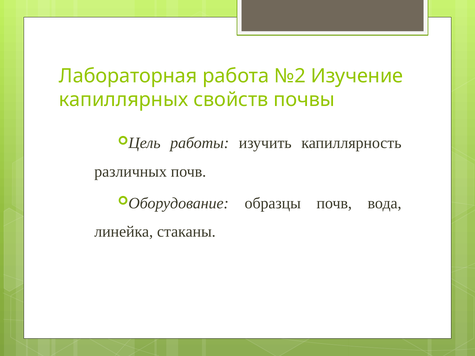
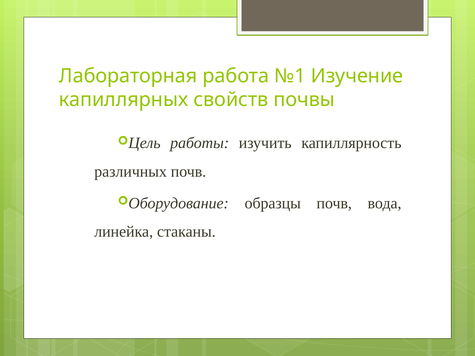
№2: №2 -> №1 (290, 76)
